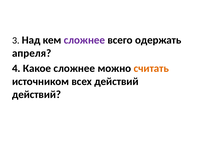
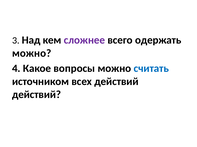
апреля: апреля -> можно (32, 53)
Какое сложнее: сложнее -> вопросы (74, 69)
считать colour: orange -> blue (151, 69)
